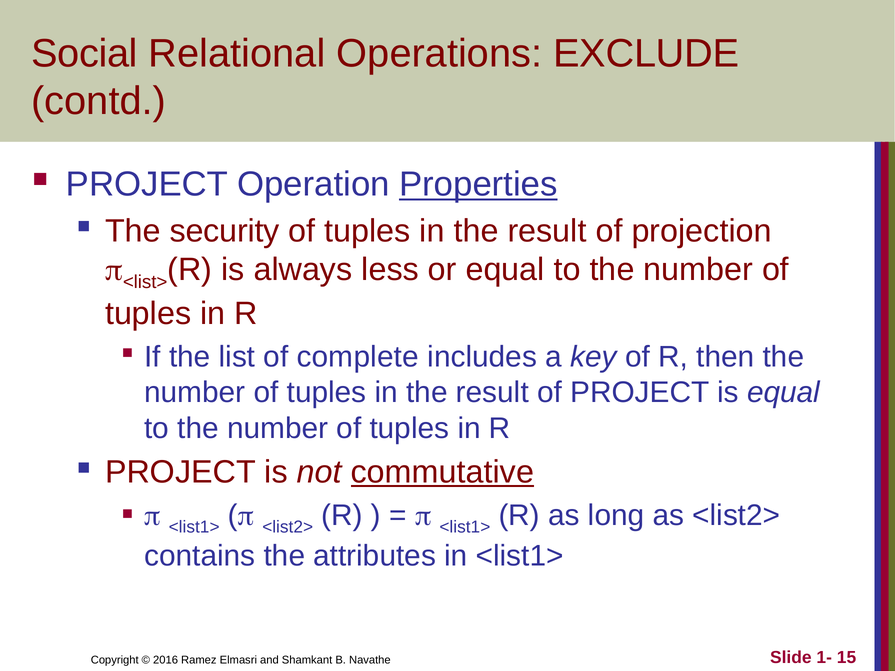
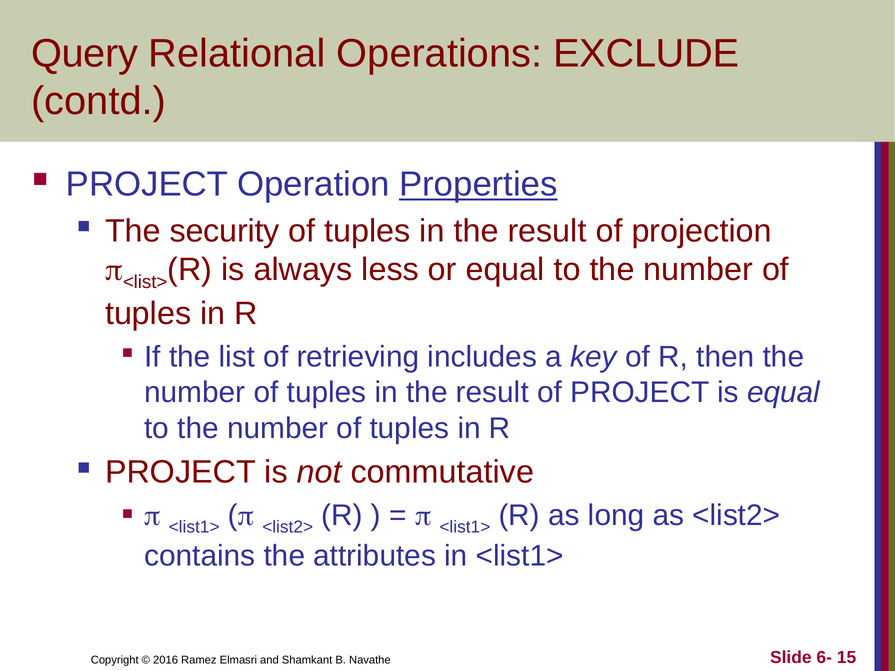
Social: Social -> Query (85, 53)
complete: complete -> retrieving (358, 357)
commutative underline: present -> none (442, 472)
1-: 1- -> 6- (824, 658)
